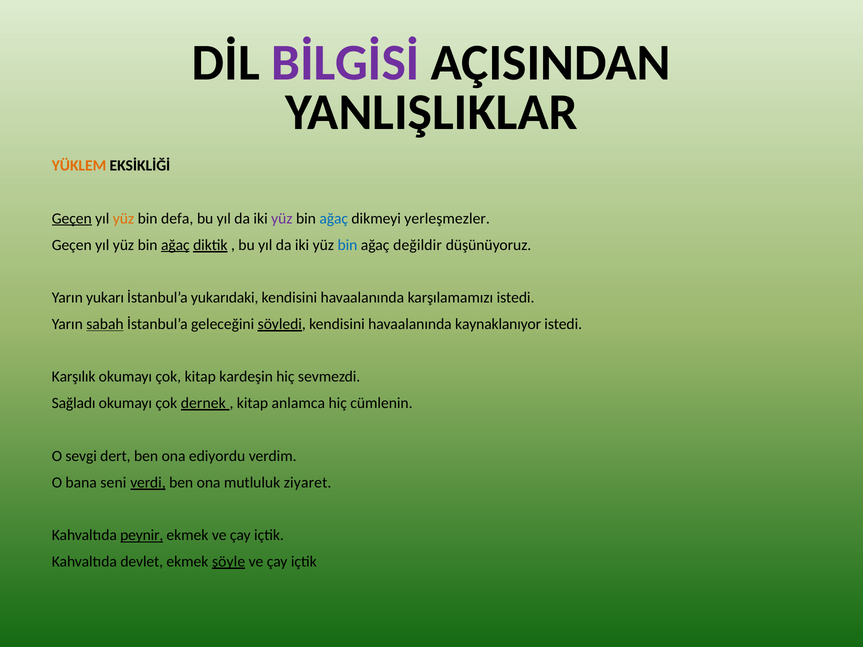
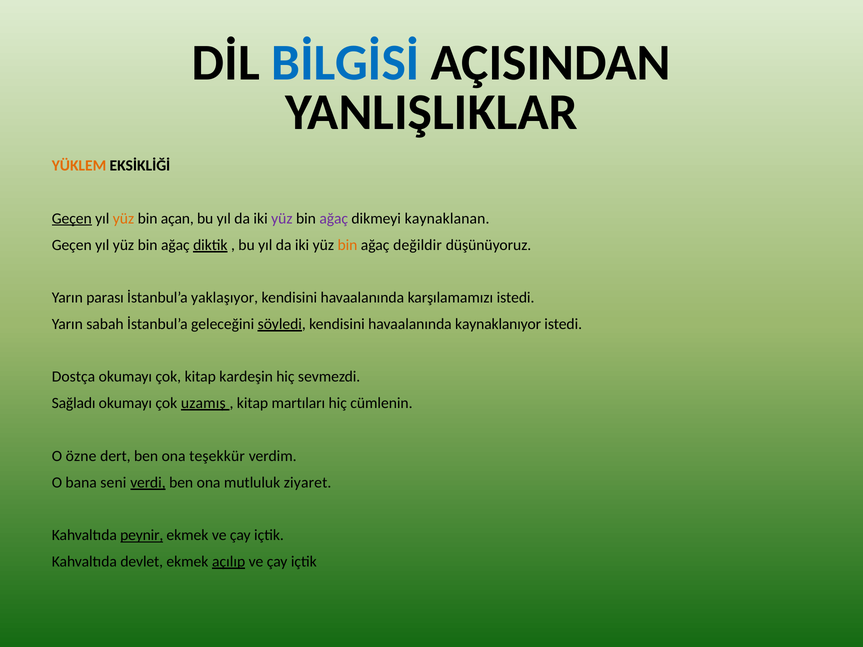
BİLGİSİ colour: purple -> blue (345, 63)
defa: defa -> açan (177, 219)
ağaç colour: blue -> purple (334, 219)
yerleşmezler: yerleşmezler -> kaynaklanan (447, 219)
ağaç underline: present -> none (175, 245)
bin colour: blue -> orange (347, 245)
yukarı: yukarı -> parası (105, 298)
yukarıdaki: yukarıdaki -> yaklaşıyor (225, 298)
sabah underline: present -> none (105, 324)
Karşılık: Karşılık -> Dostça (73, 377)
dernek: dernek -> uzamış (203, 403)
anlamca: anlamca -> martıları (298, 403)
sevgi: sevgi -> özne (81, 456)
ediyordu: ediyordu -> teşekkür (217, 456)
şöyle: şöyle -> açılıp (229, 562)
